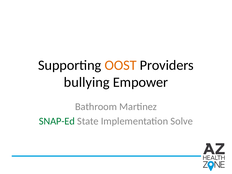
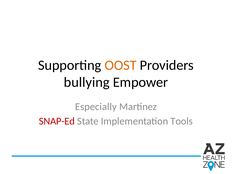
Bathroom: Bathroom -> Especially (96, 107)
SNAP-Ed colour: green -> red (57, 121)
Solve: Solve -> Tools (182, 121)
